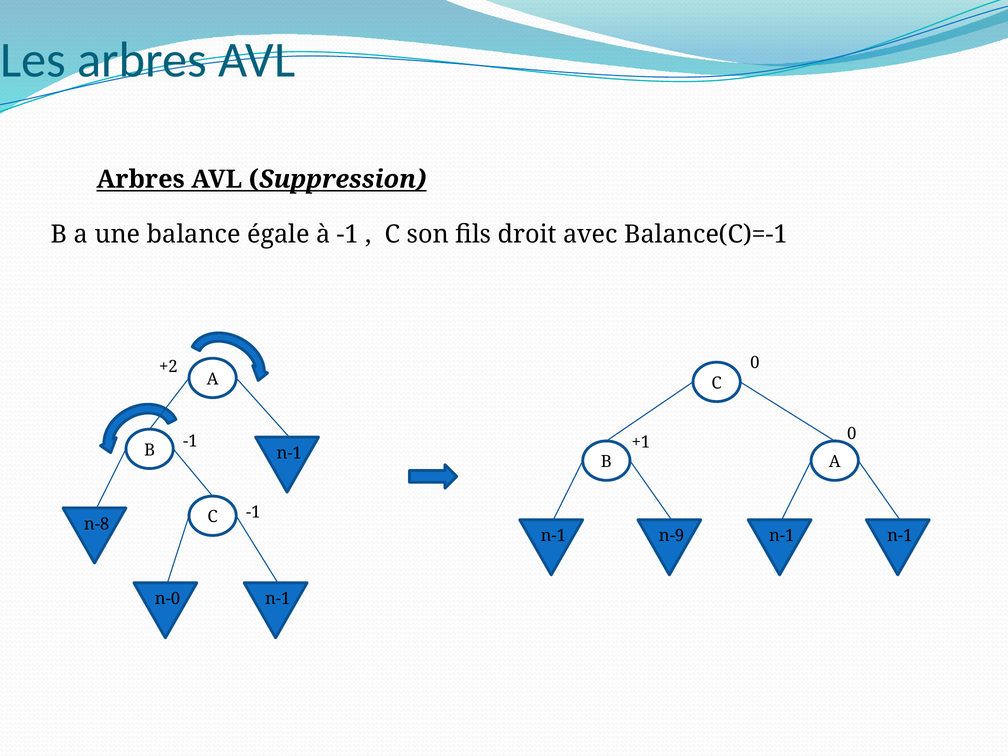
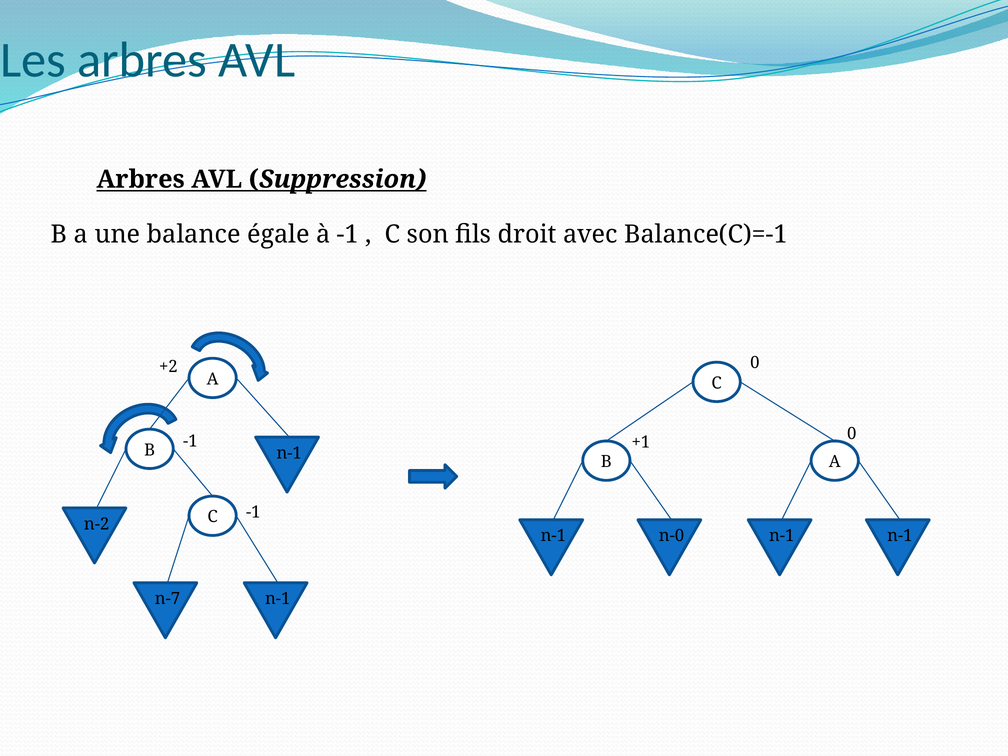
n-8: n-8 -> n-2 (97, 524)
n-9: n-9 -> n-0 (672, 536)
n-0: n-0 -> n-7 (168, 599)
